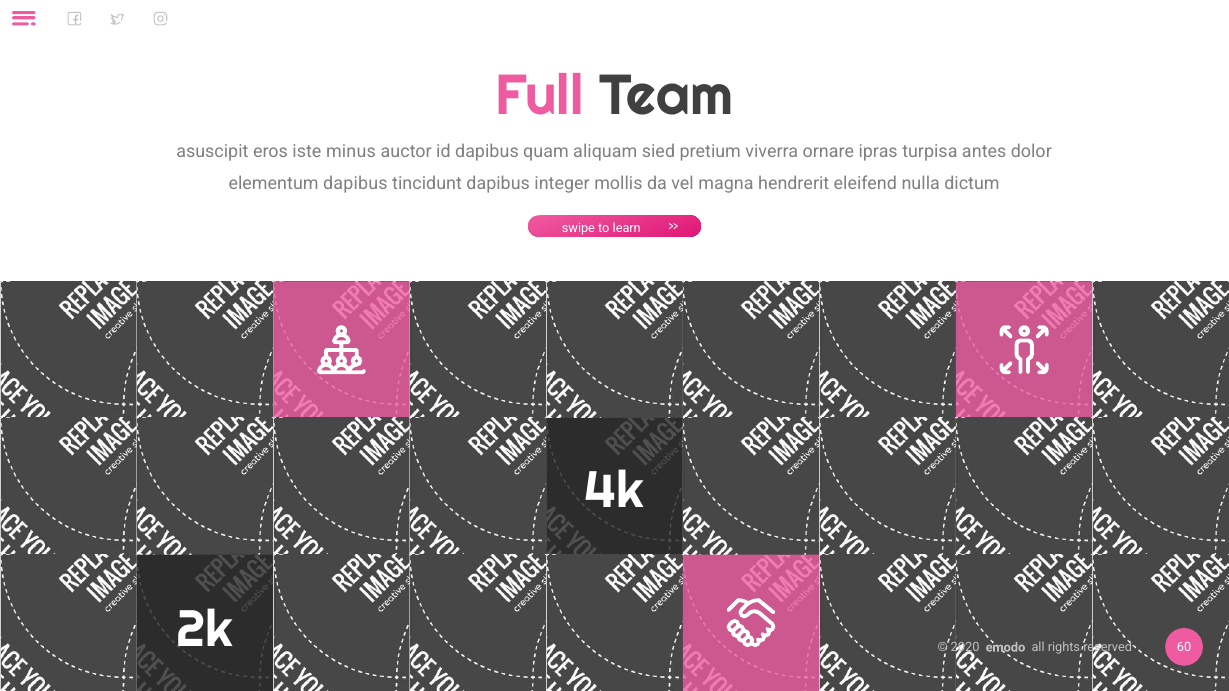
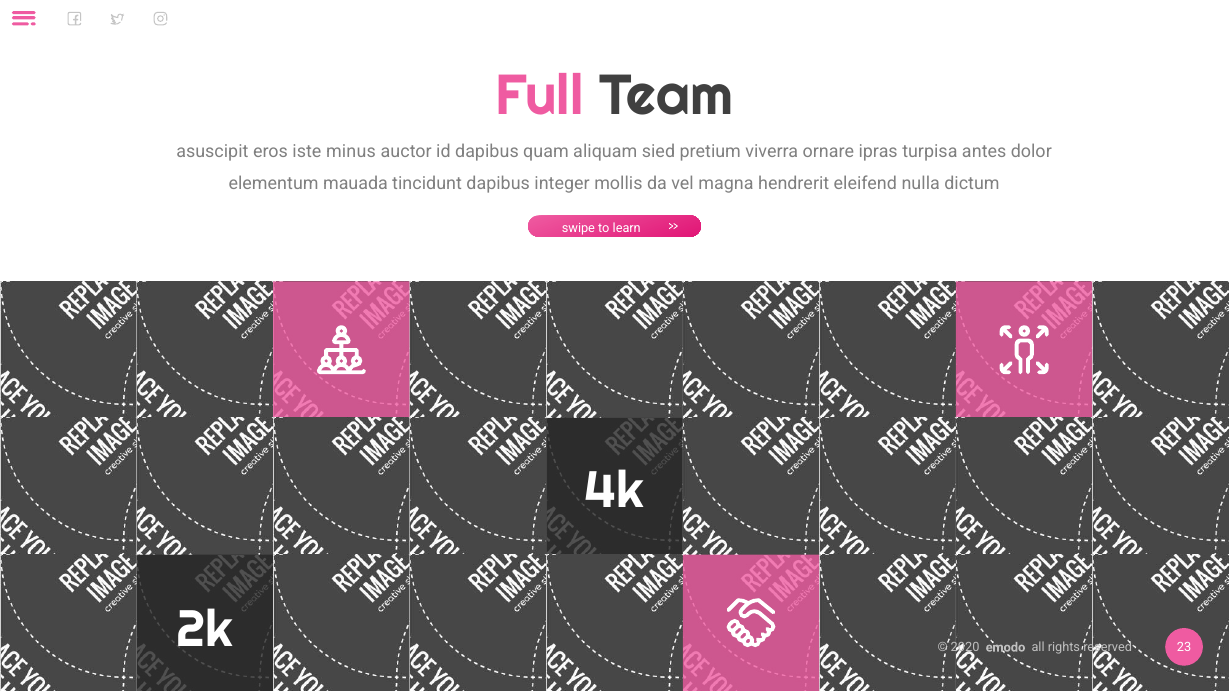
elementum dapibus: dapibus -> mauada (355, 183)
60: 60 -> 23 (1184, 648)
